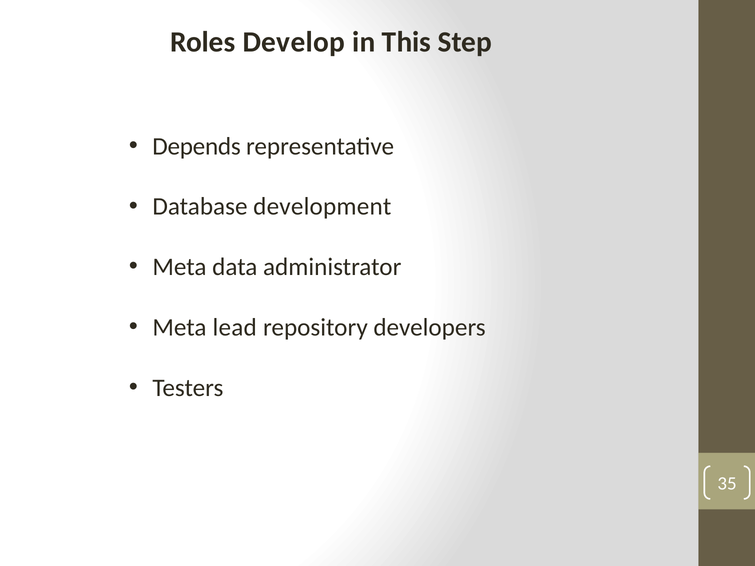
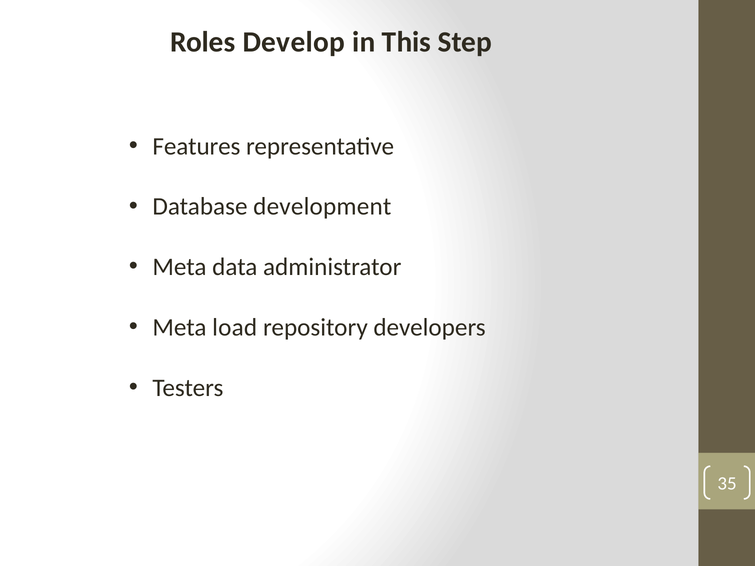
Depends: Depends -> Features (196, 146)
lead: lead -> load (235, 328)
